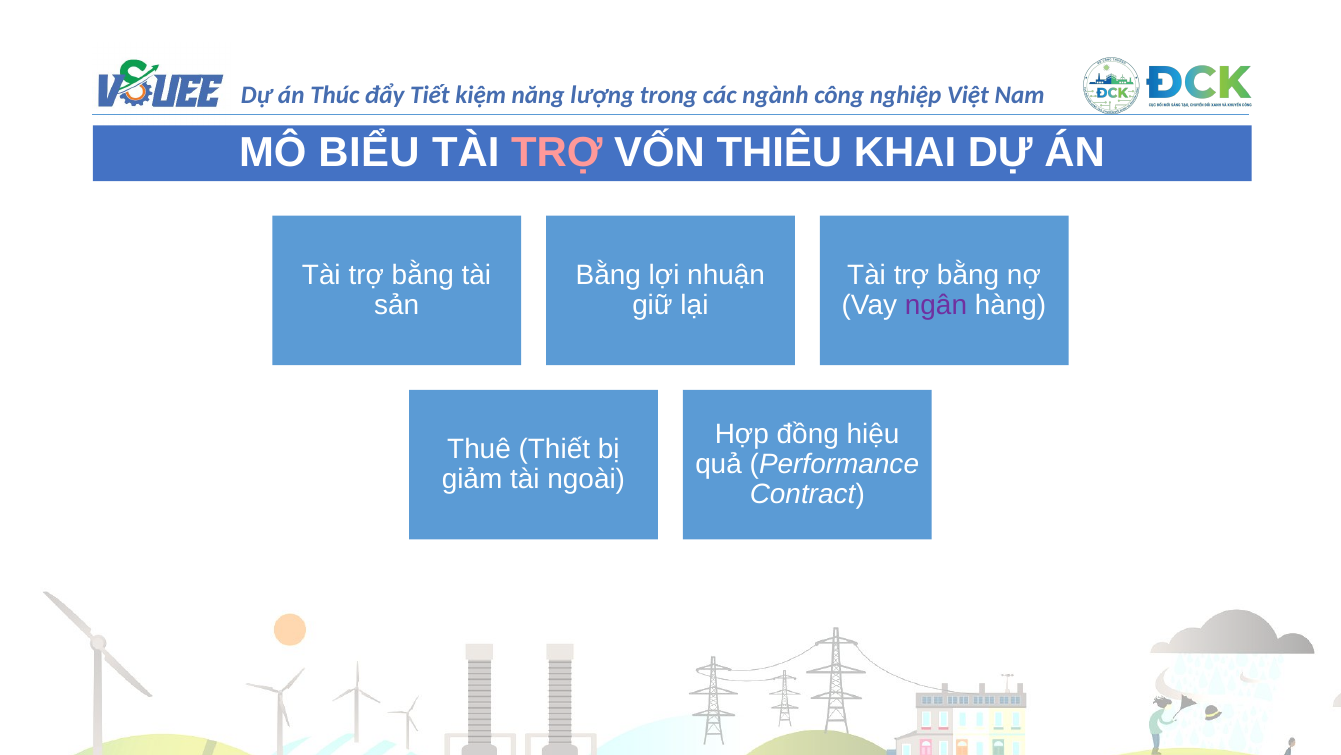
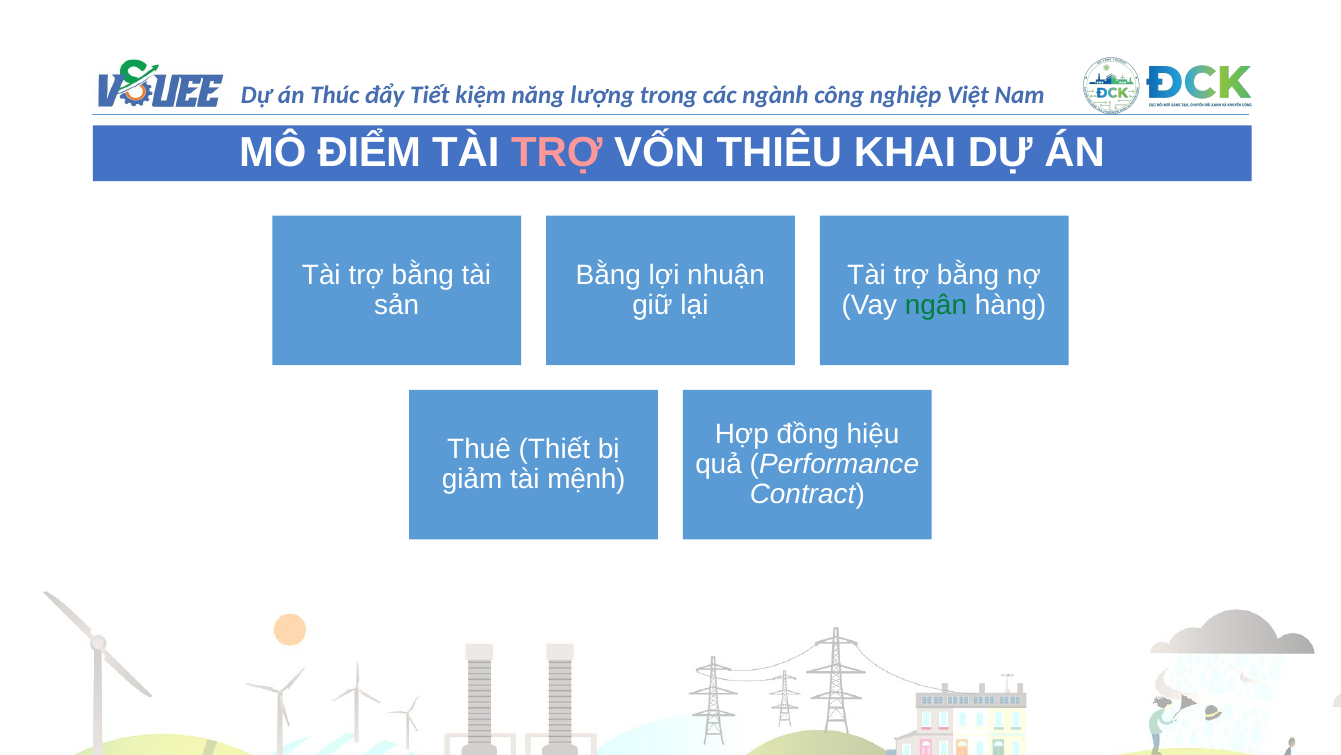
BIỂU: BIỂU -> ĐIỂM (369, 153)
ngân colour: purple -> green (936, 305)
ngoài: ngoài -> mệnh (586, 479)
